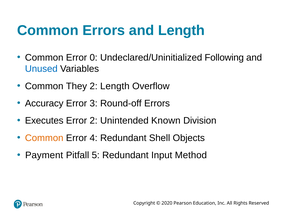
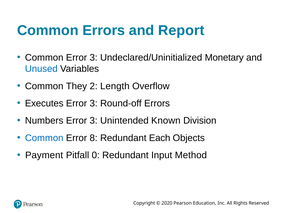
and Length: Length -> Report (181, 30)
Common Error 0: 0 -> 3 (94, 57)
Following: Following -> Monetary (224, 57)
Accuracy: Accuracy -> Executes (44, 103)
Executes: Executes -> Numbers (44, 121)
2: 2 -> 3 (94, 121)
Common colour: orange -> blue (44, 138)
4: 4 -> 8 (94, 138)
Shell: Shell -> Each (160, 138)
5: 5 -> 0 (96, 155)
